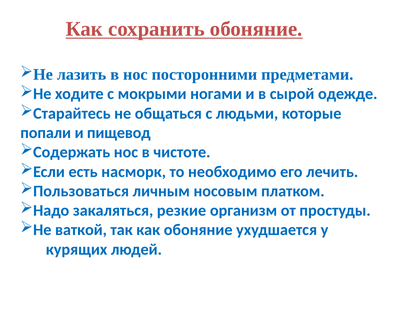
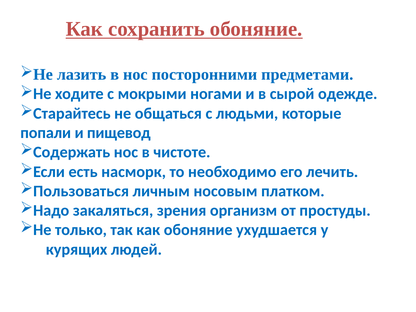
резкие: резкие -> зрения (182, 211)
ваткой: ваткой -> только (81, 230)
